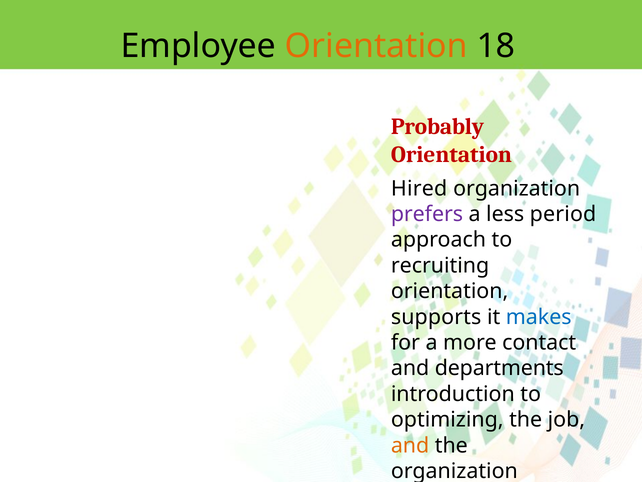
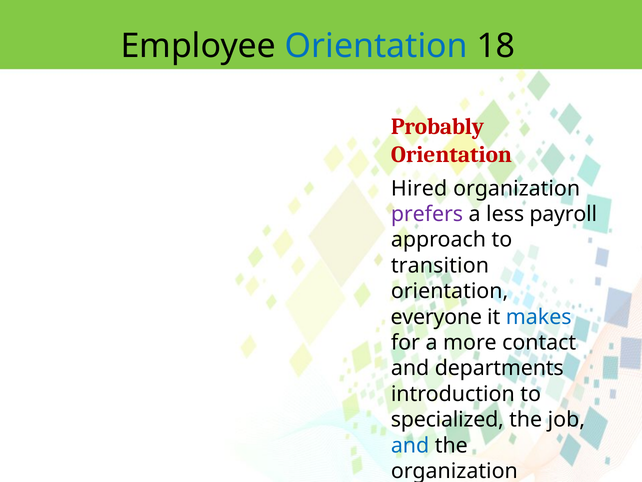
Orientation colour: orange -> blue (376, 46)
period: period -> payroll (563, 214)
recruiting: recruiting -> transition (440, 265)
supports: supports -> everyone (436, 317)
optimizing: optimizing -> specialized (447, 419)
and colour: orange -> blue (410, 445)
